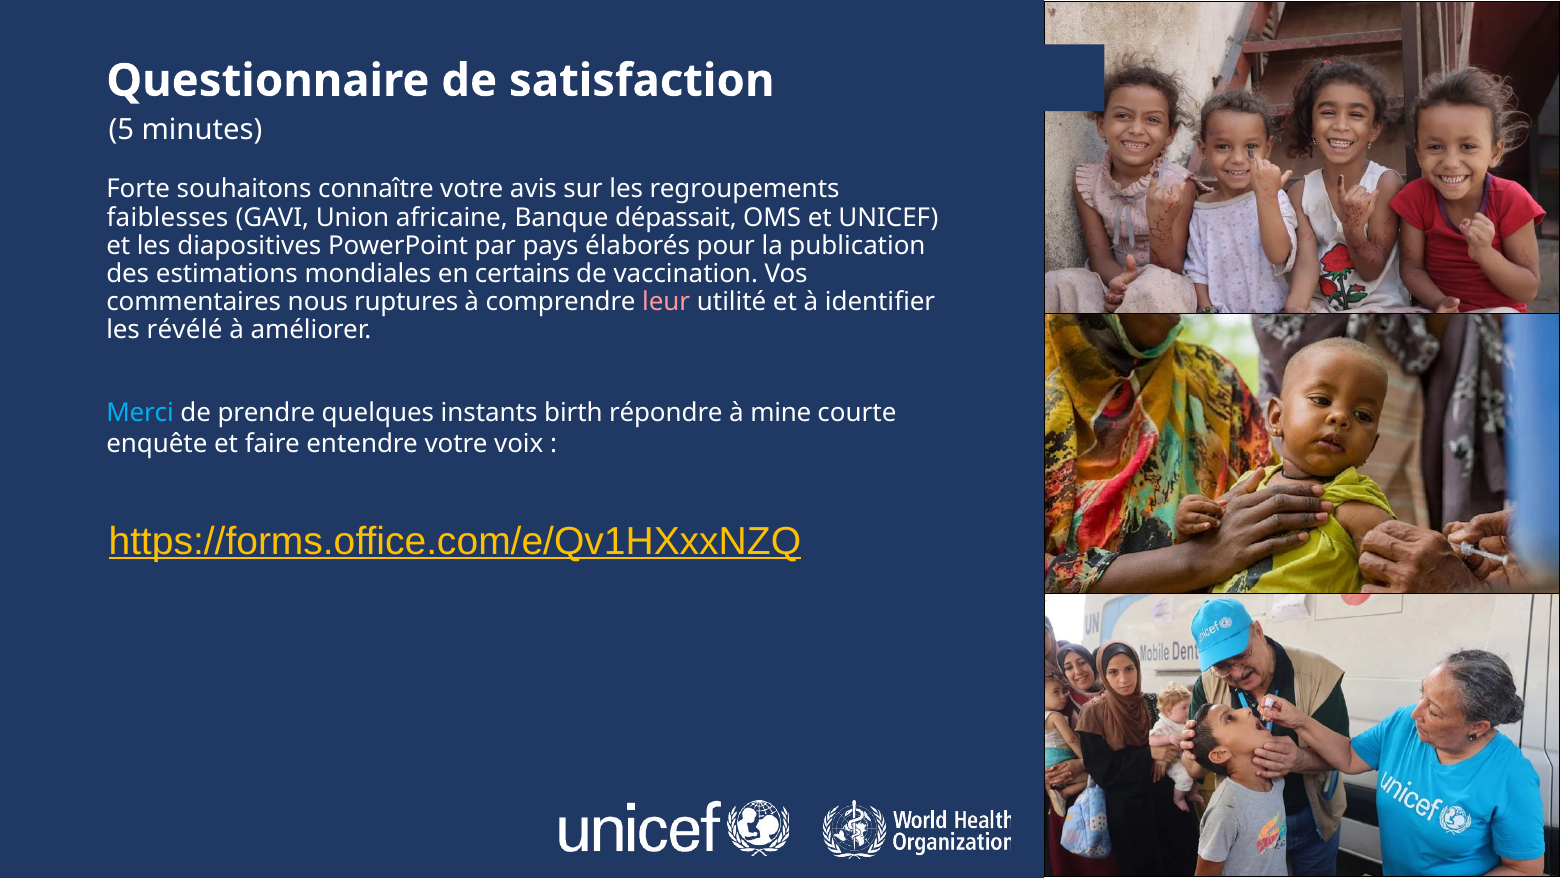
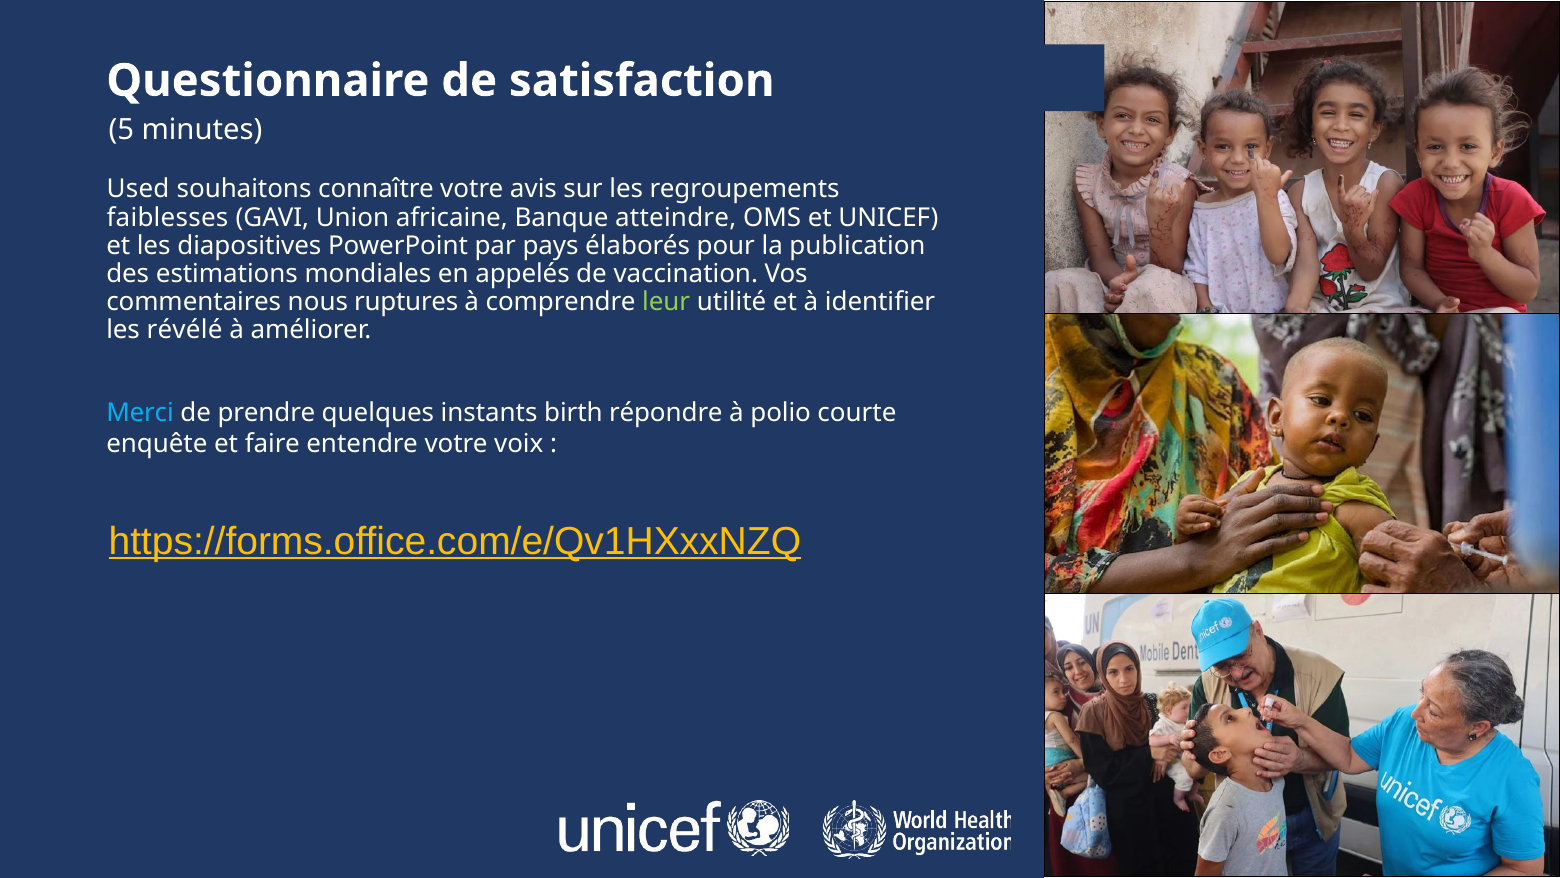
Forte: Forte -> Used (138, 189)
dépassait: dépassait -> atteindre (676, 217)
certains: certains -> appelés (522, 273)
leur colour: pink -> light green (666, 301)
mine: mine -> polio (781, 412)
